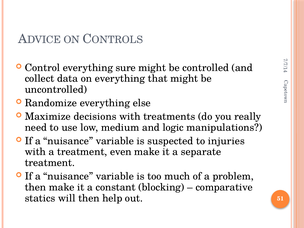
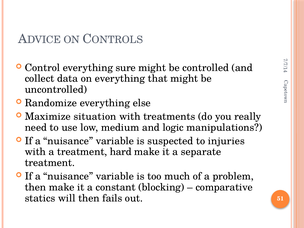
decisions: decisions -> situation (95, 117)
even: even -> hard (121, 152)
help: help -> fails (112, 198)
